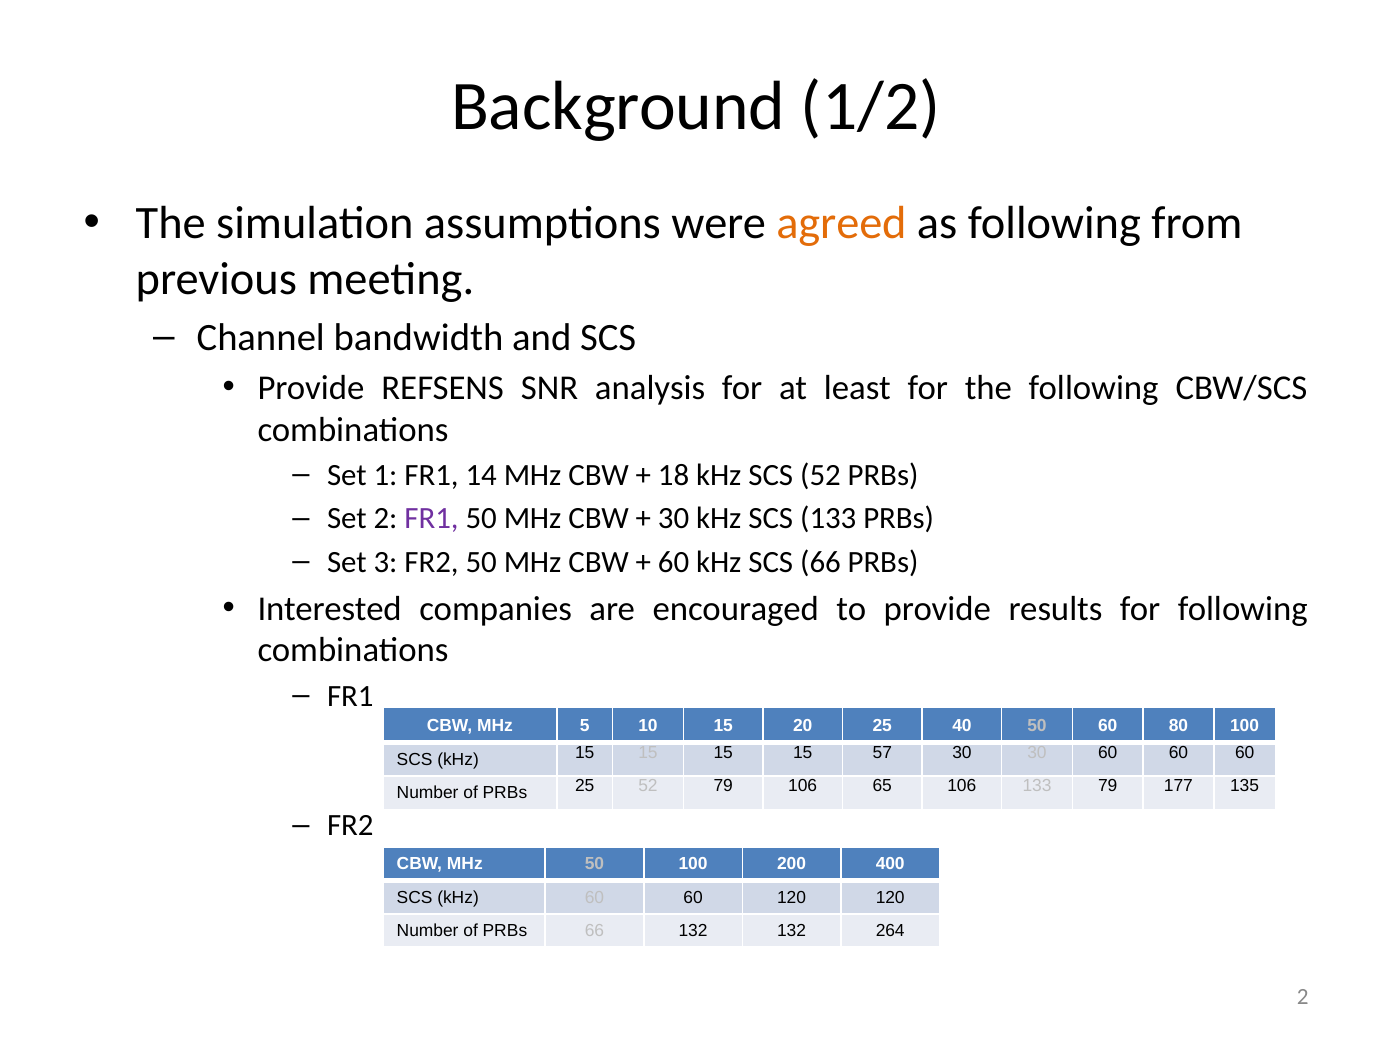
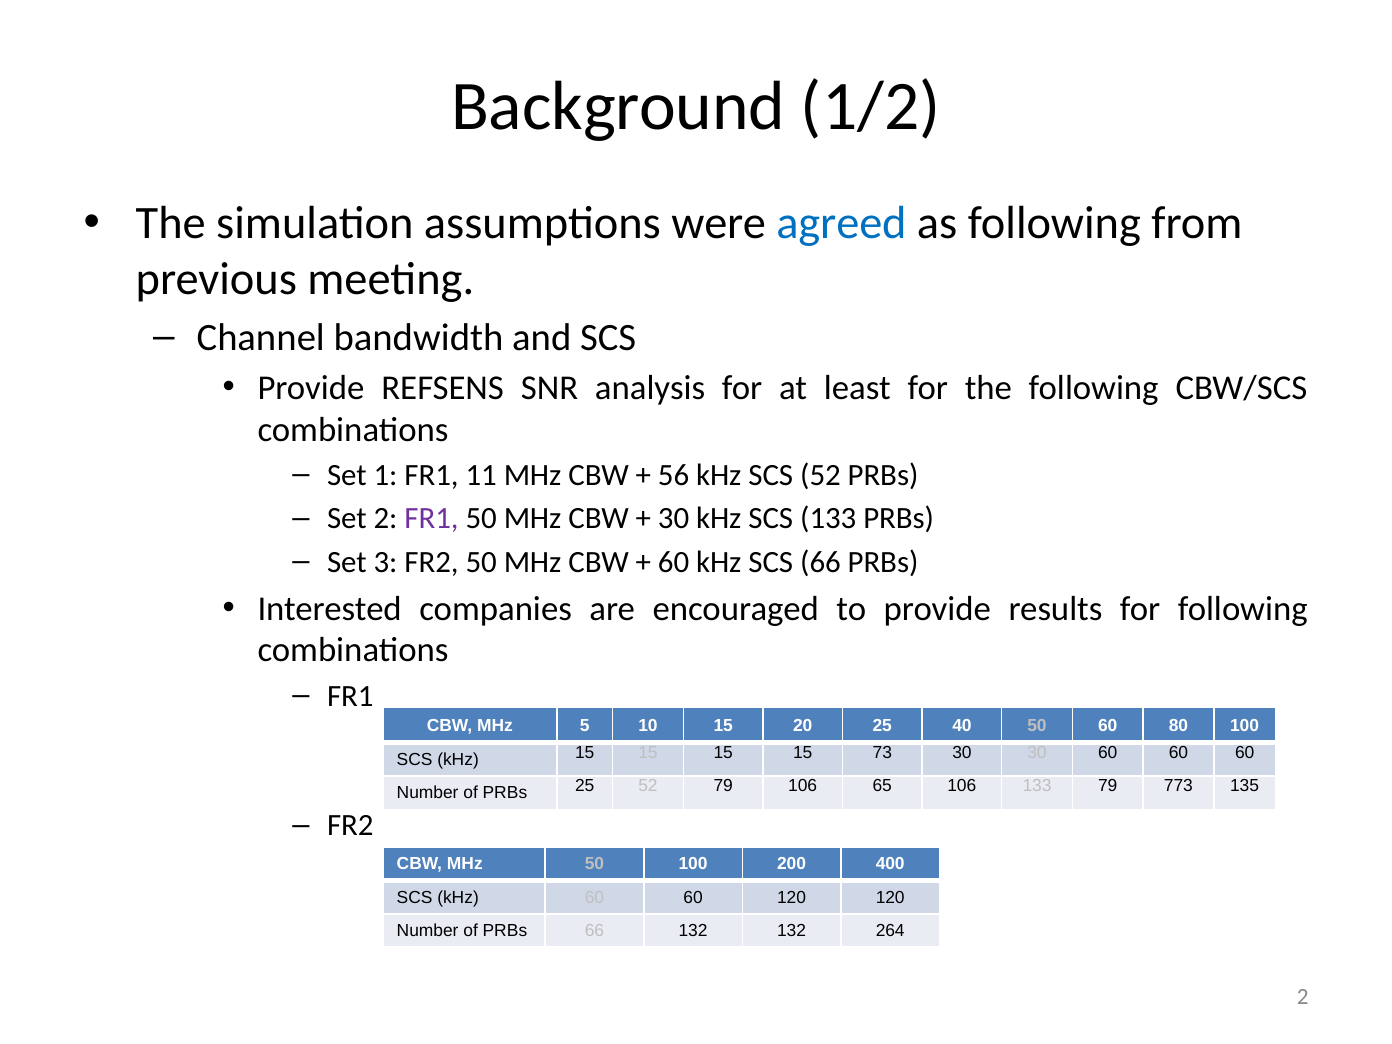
agreed colour: orange -> blue (841, 224)
14: 14 -> 11 (481, 475)
18: 18 -> 56 (674, 475)
57: 57 -> 73 (882, 753)
177: 177 -> 773 (1178, 786)
